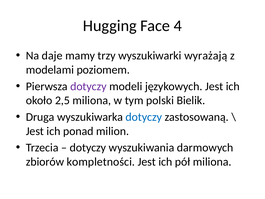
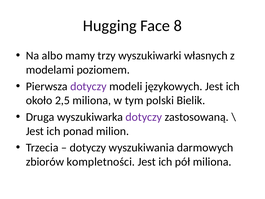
4: 4 -> 8 (178, 26)
daje: daje -> albo (52, 56)
wyrażają: wyrażają -> własnych (206, 56)
dotyczy colour: blue -> purple (144, 117)
